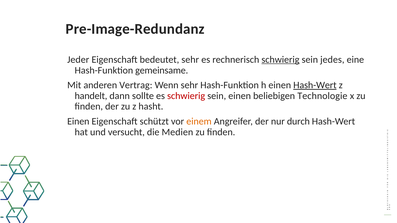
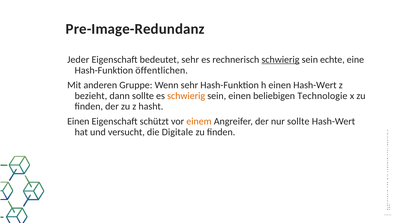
jedes: jedes -> echte (332, 60)
gemeinsame: gemeinsame -> öffentlichen (162, 70)
Vertrag: Vertrag -> Gruppe (136, 85)
Hash-Wert underline: present -> none (315, 85)
handelt: handelt -> bezieht (91, 96)
schwierig colour: red -> orange (186, 96)
nur durch: durch -> sollte (298, 121)
Medien: Medien -> Digitale (177, 132)
